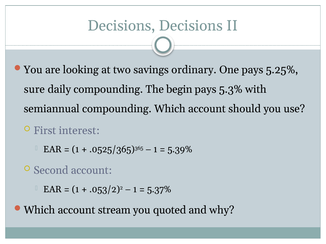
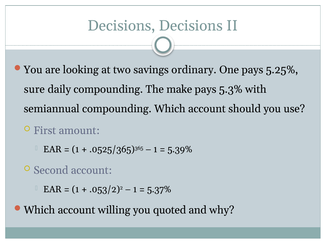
begin: begin -> make (179, 89)
interest: interest -> amount (79, 131)
stream: stream -> willing (114, 210)
